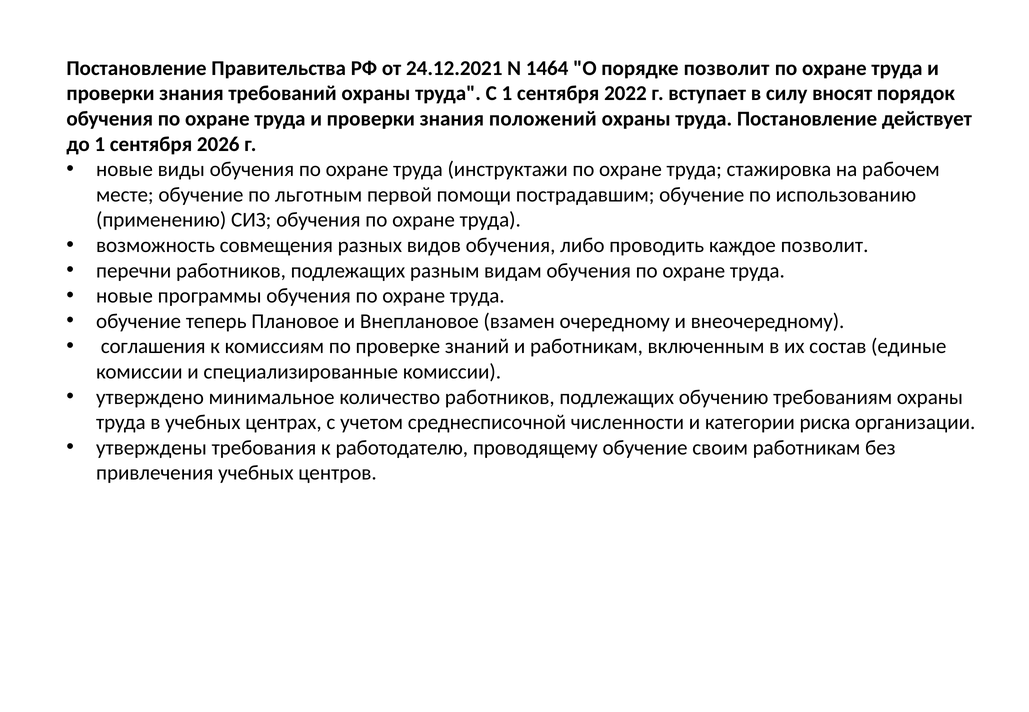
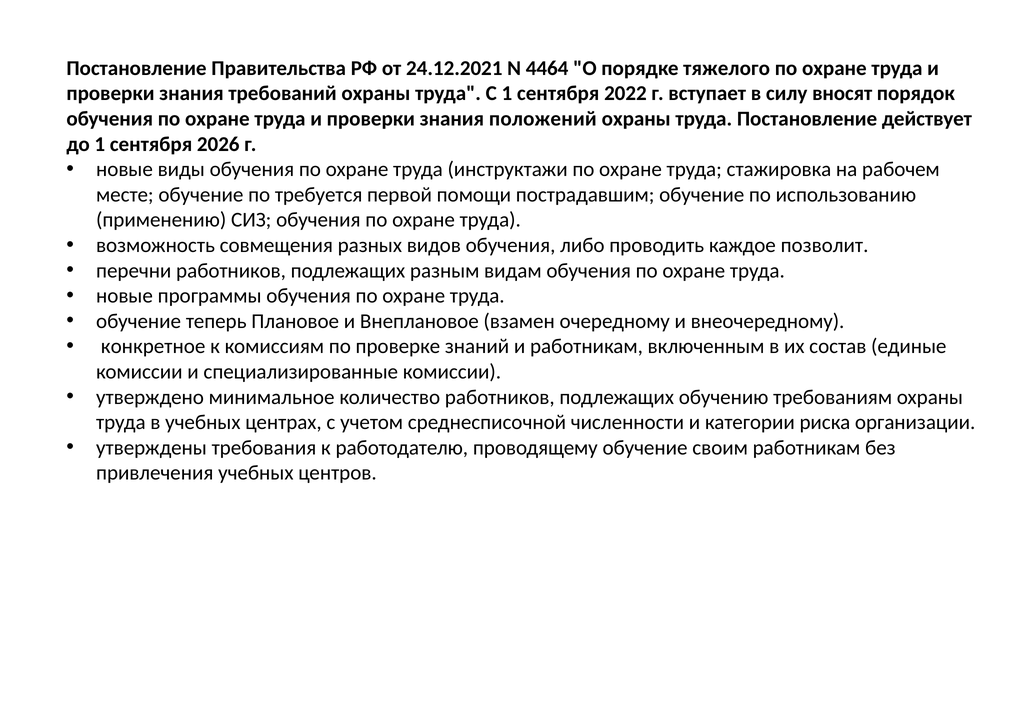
1464: 1464 -> 4464 (547, 68)
порядке позволит: позволит -> тяжелого (727, 68)
льготным: льготным -> требуется (319, 195)
соглашения: соглашения -> конкретное (153, 347)
